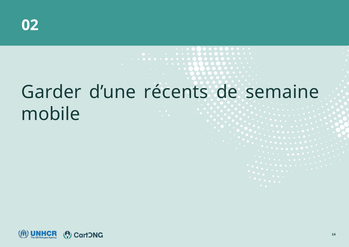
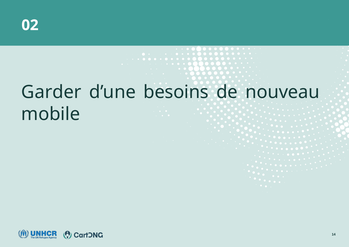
récents: récents -> besoins (176, 92)
semaine: semaine -> nouveau (283, 92)
